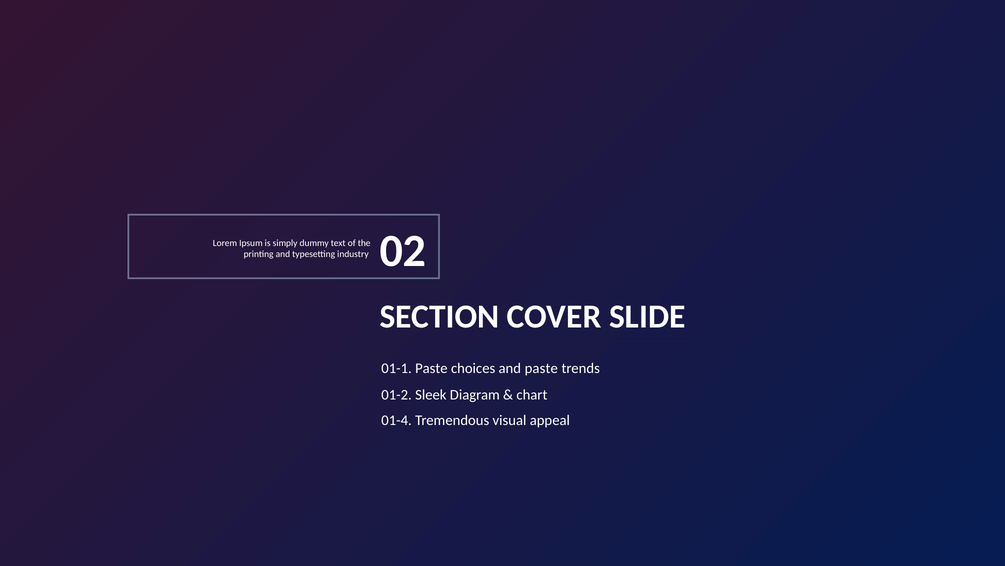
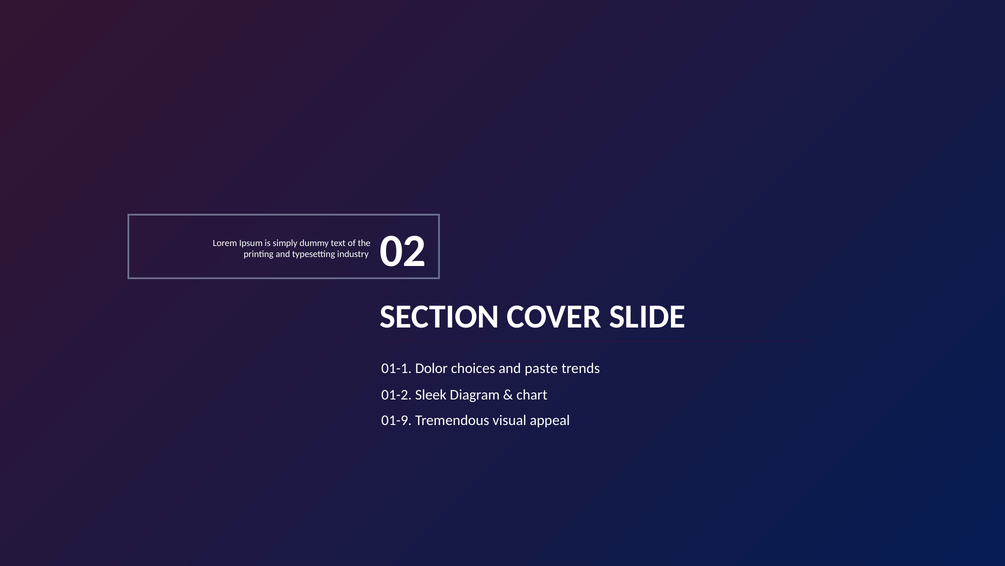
01-1 Paste: Paste -> Dolor (431, 368)
01-4: 01-4 -> 01-9 (397, 420)
